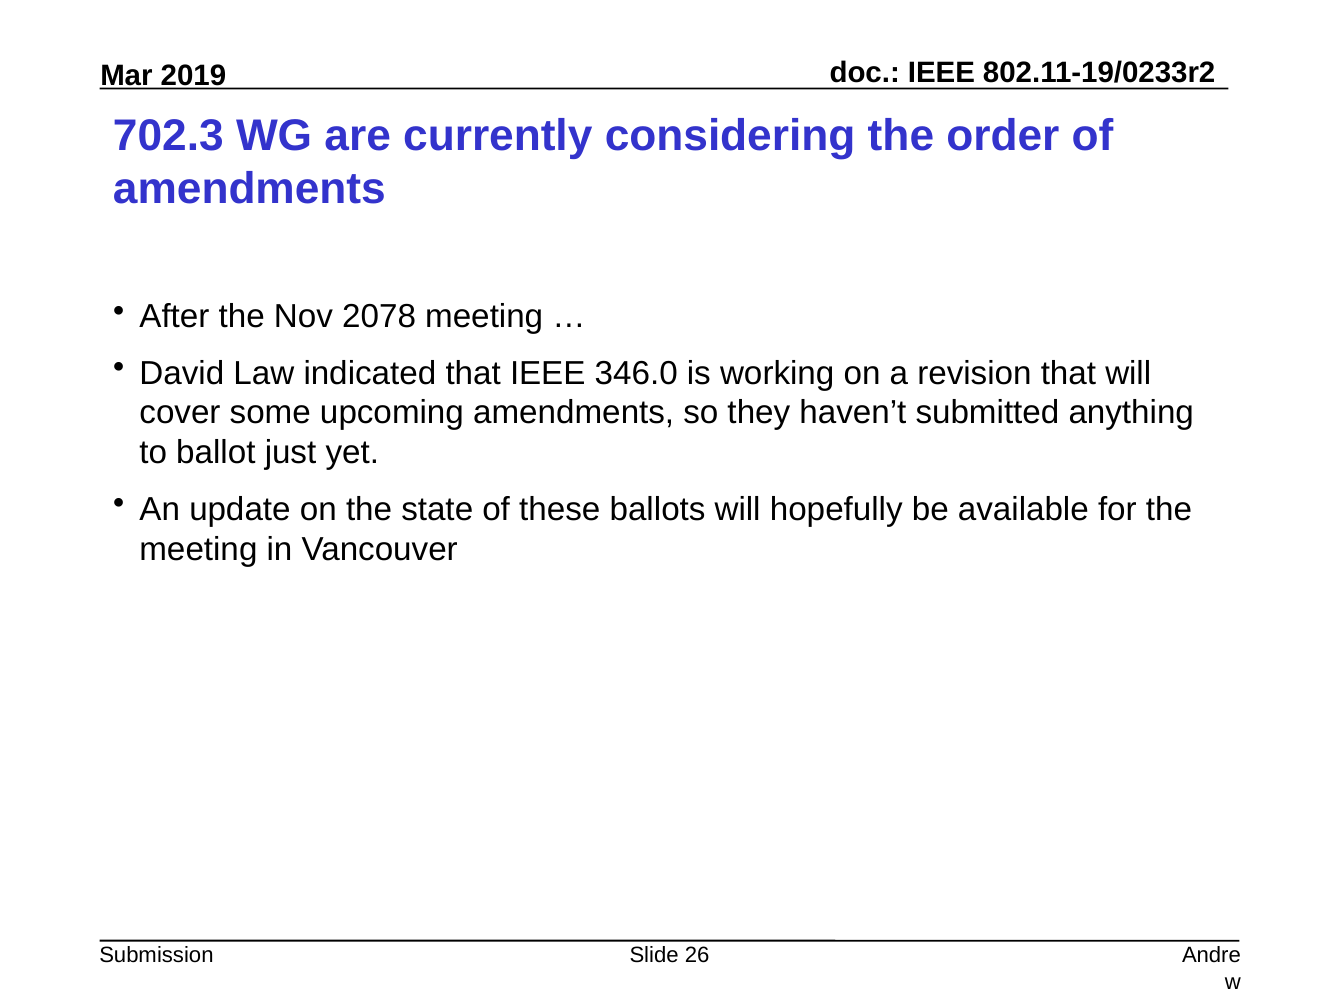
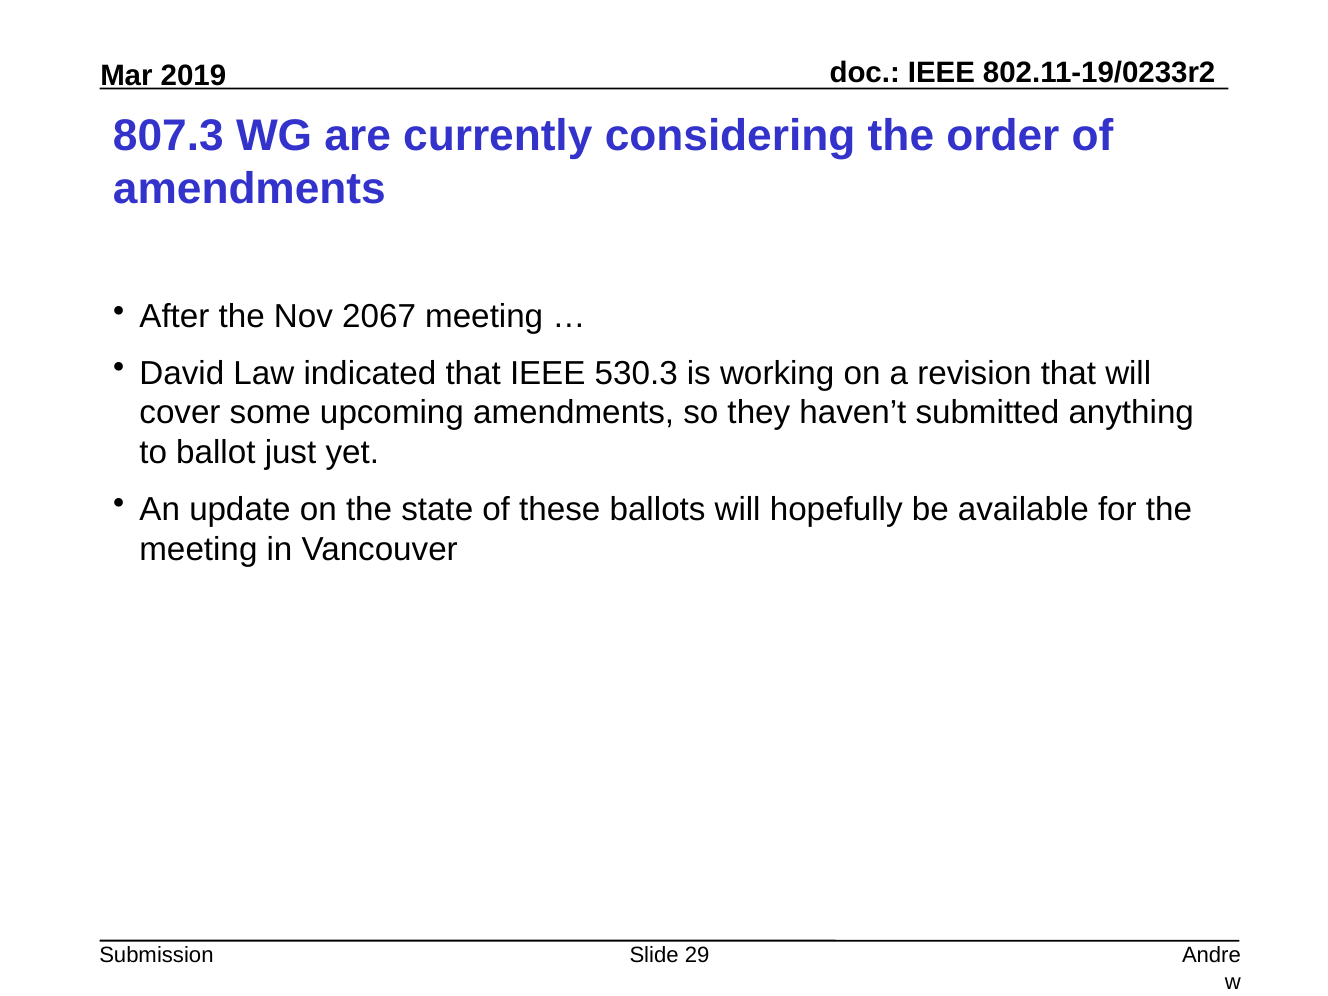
702.3: 702.3 -> 807.3 (168, 136)
2078: 2078 -> 2067 (379, 317)
346.0: 346.0 -> 530.3 (636, 373)
26: 26 -> 29 (697, 955)
